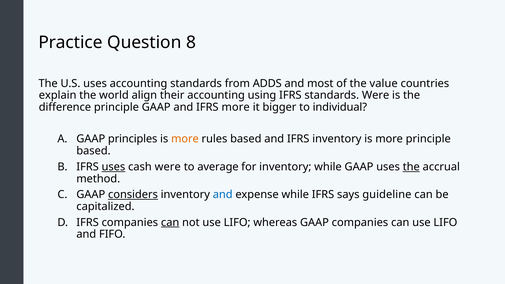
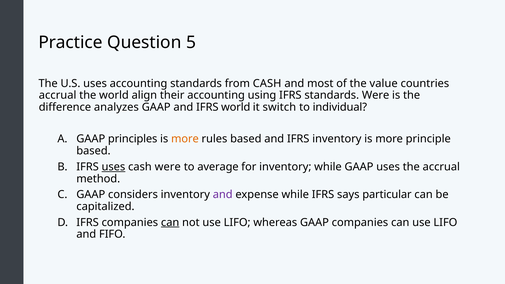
8: 8 -> 5 (191, 42)
from ADDS: ADDS -> CASH (267, 83)
explain: explain -> accrual (58, 95)
difference principle: principle -> analyzes (116, 107)
IFRS more: more -> world (236, 107)
bigger: bigger -> switch (279, 107)
the underline: present -> none (411, 167)
considers underline: present -> none (133, 195)
and colour: blue -> purple (223, 195)
guideline: guideline -> particular (387, 195)
